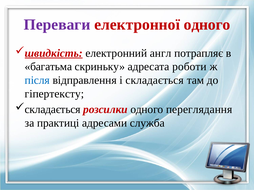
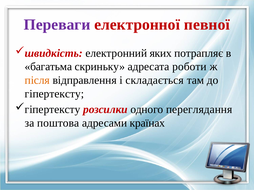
електронної одного: одного -> певної (207, 25)
швидкість underline: present -> none (54, 53)
англ: англ -> яких (161, 53)
після colour: blue -> orange (37, 80)
складається: складається -> гіпертексту (53, 110)
практиці: практиці -> поштова (58, 123)
служба: служба -> країнах (147, 123)
